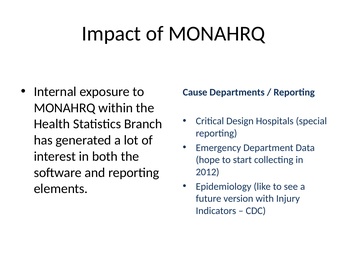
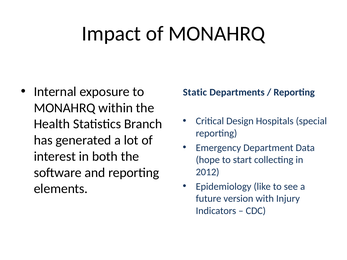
Cause: Cause -> Static (195, 92)
